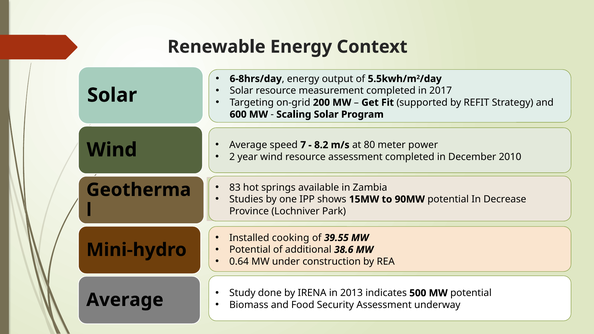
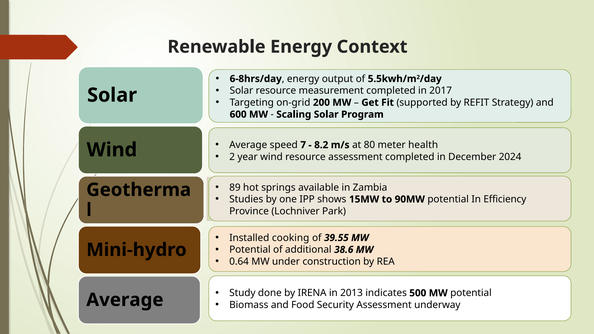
power: power -> health (423, 145)
2010: 2010 -> 2024 (510, 157)
83: 83 -> 89 (235, 187)
Decrease: Decrease -> Efficiency (505, 199)
